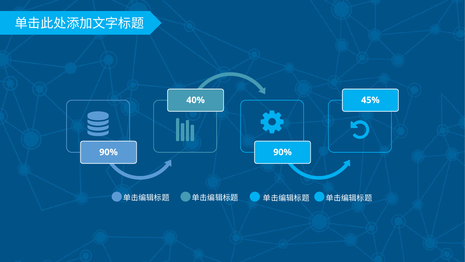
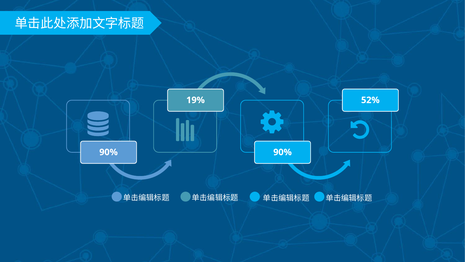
40%: 40% -> 19% (196, 100)
45%: 45% -> 52% (370, 100)
